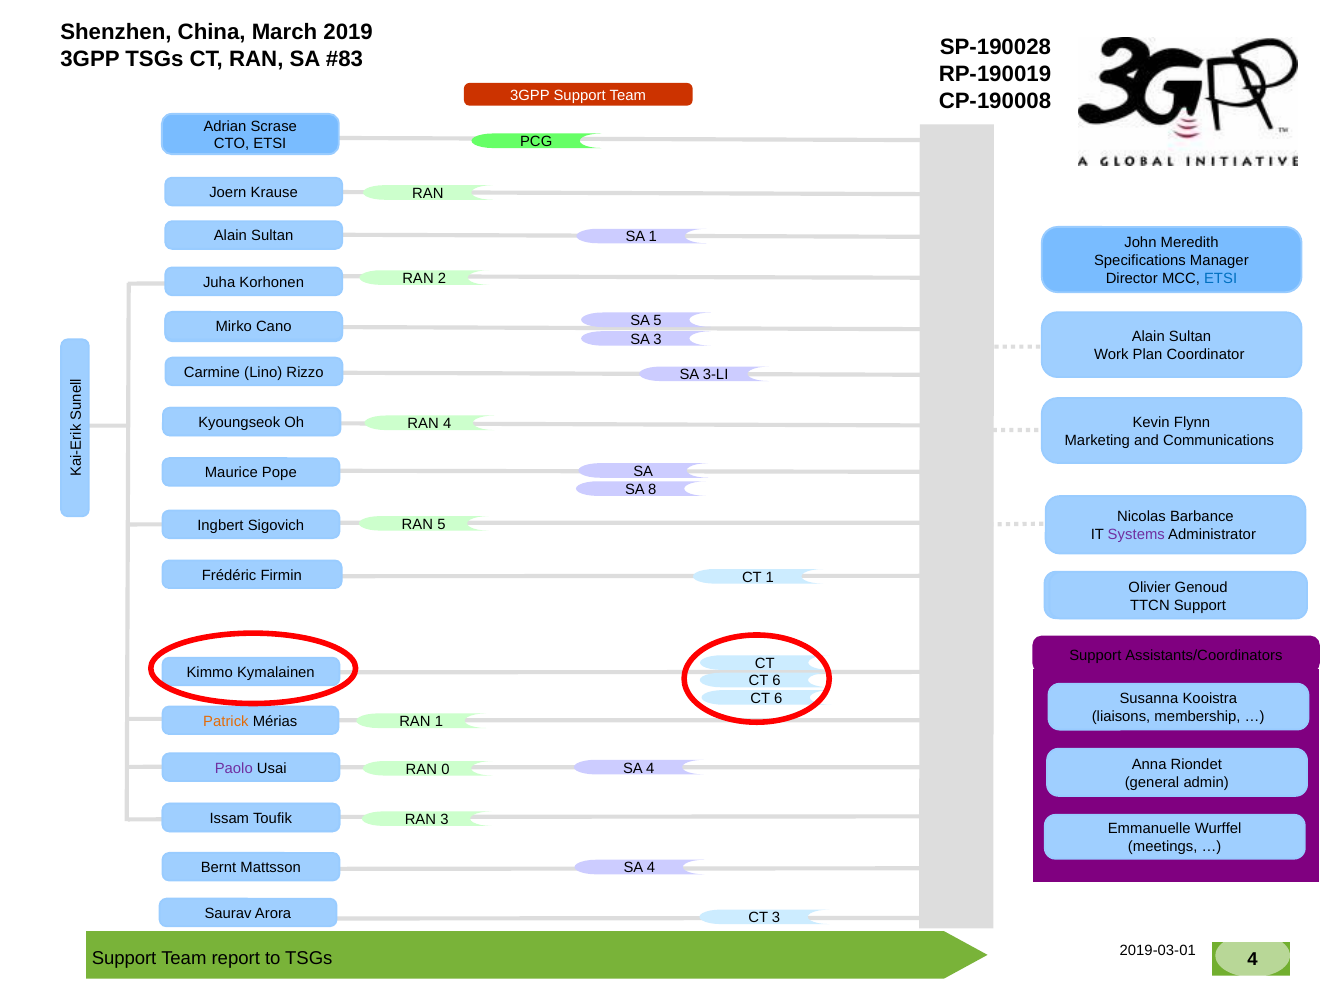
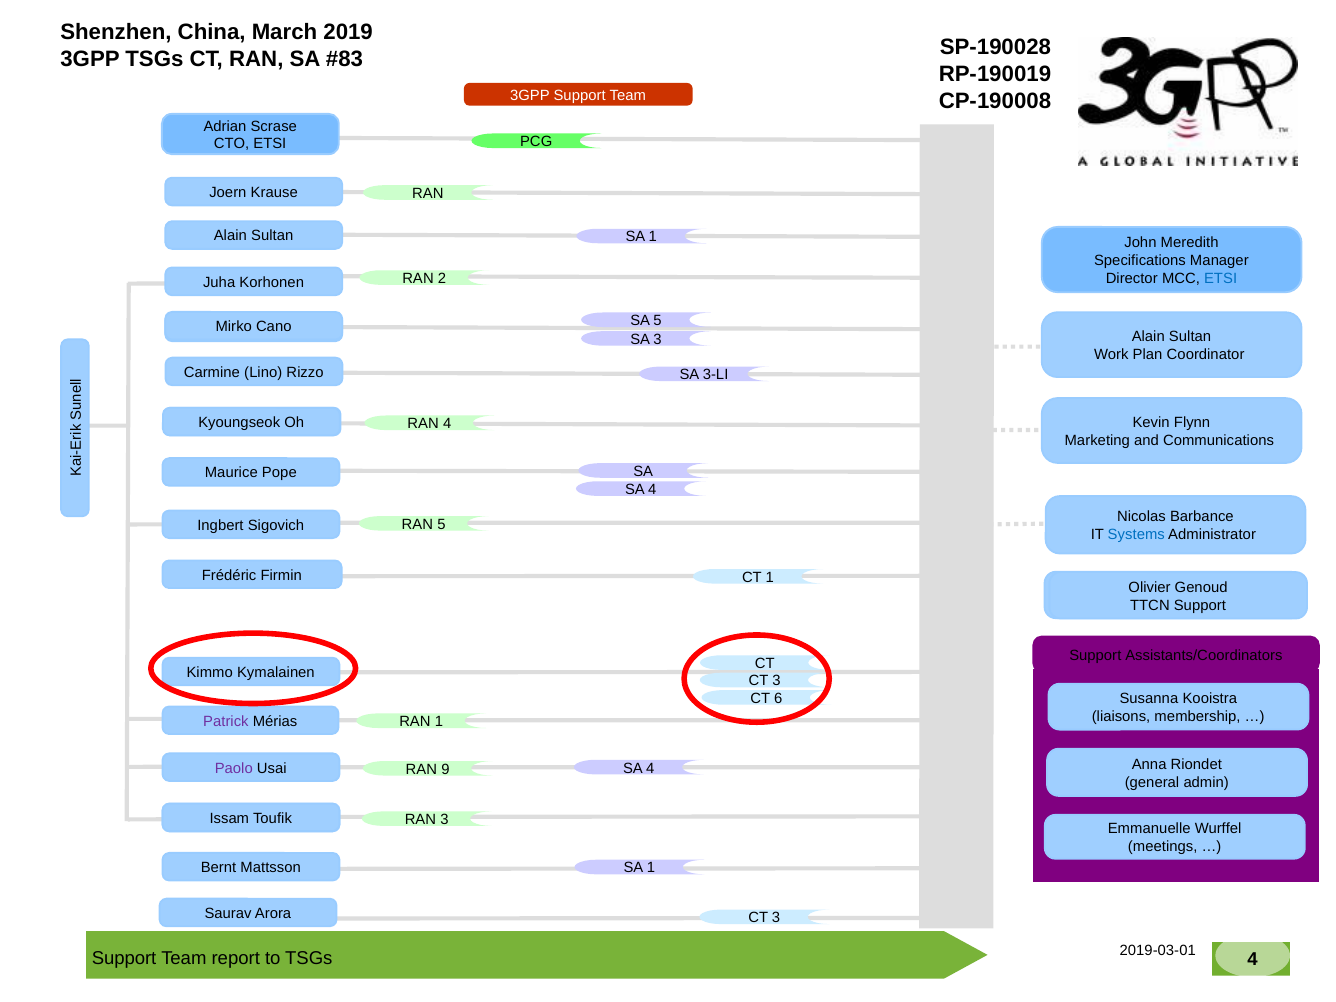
8: 8 -> 4 (652, 490)
Systems colour: purple -> blue (1136, 535)
6: 6 -> 3 (776, 681)
Patrick colour: orange -> purple (226, 721)
0: 0 -> 9 (445, 769)
4: 4 -> 1 (651, 868)
